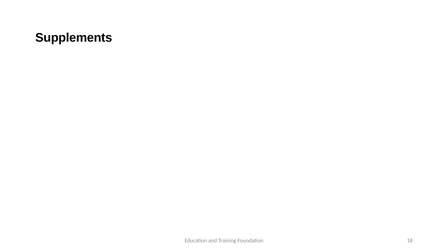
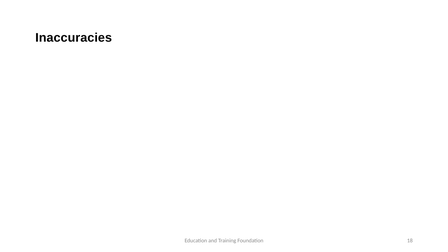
Supplements: Supplements -> Inaccuracies (74, 38)
